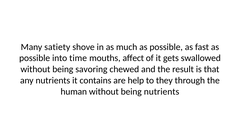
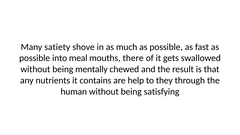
time: time -> meal (78, 58)
affect: affect -> there (133, 58)
savoring: savoring -> mentally (91, 69)
being nutrients: nutrients -> satisfying (162, 92)
